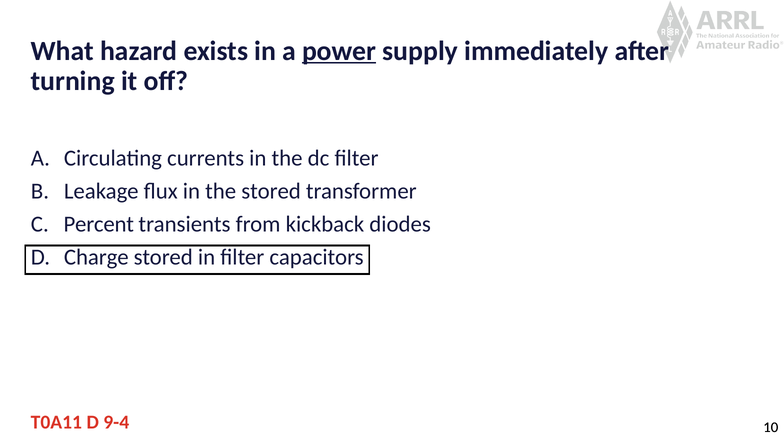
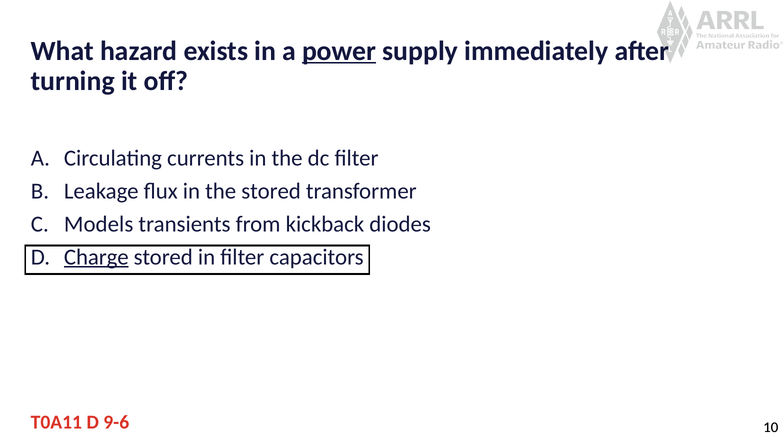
Percent: Percent -> Models (99, 224)
Charge underline: none -> present (96, 257)
9-4: 9-4 -> 9-6 (116, 422)
